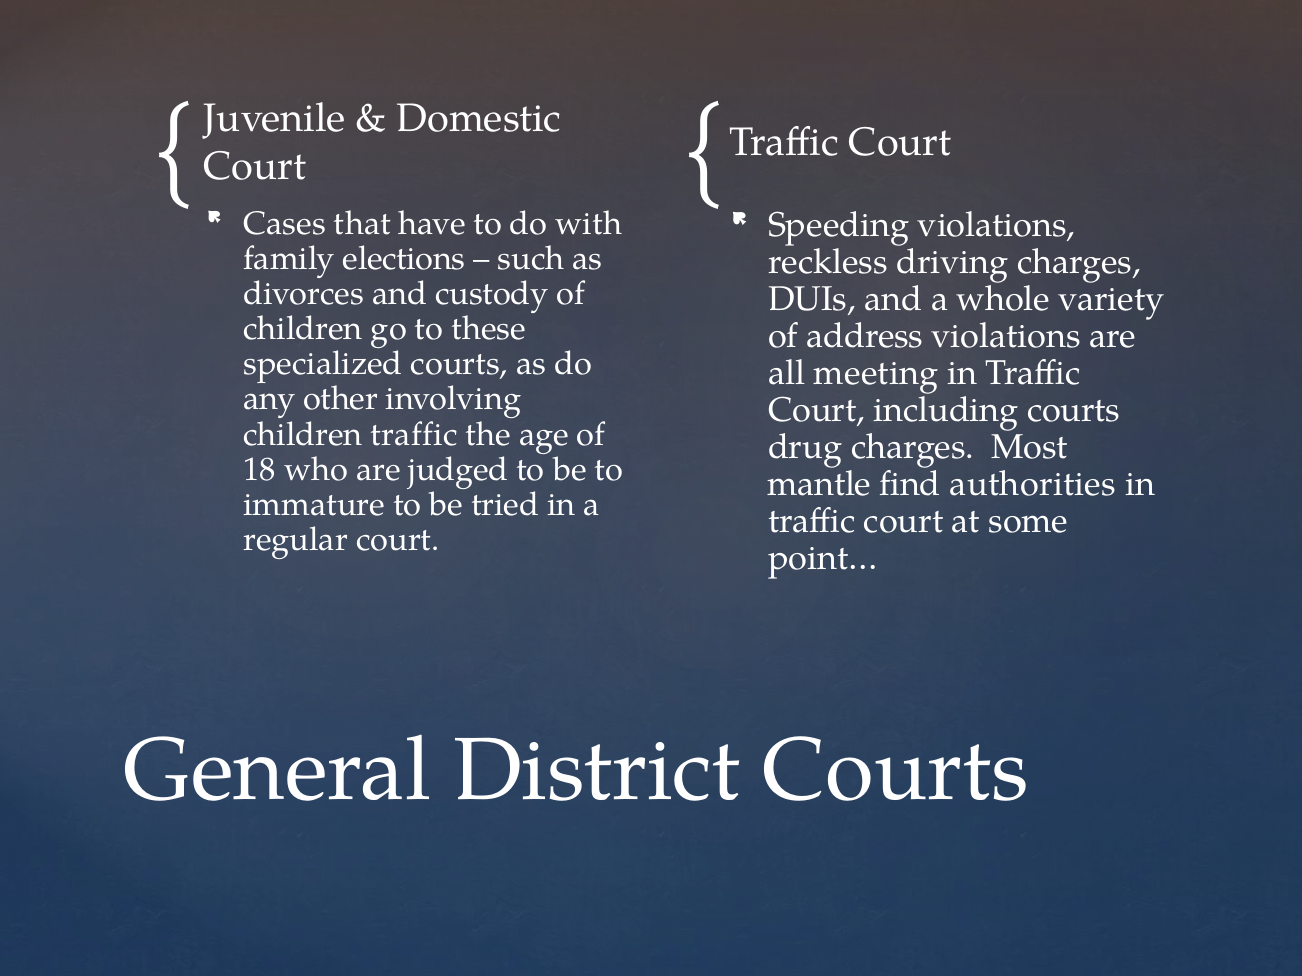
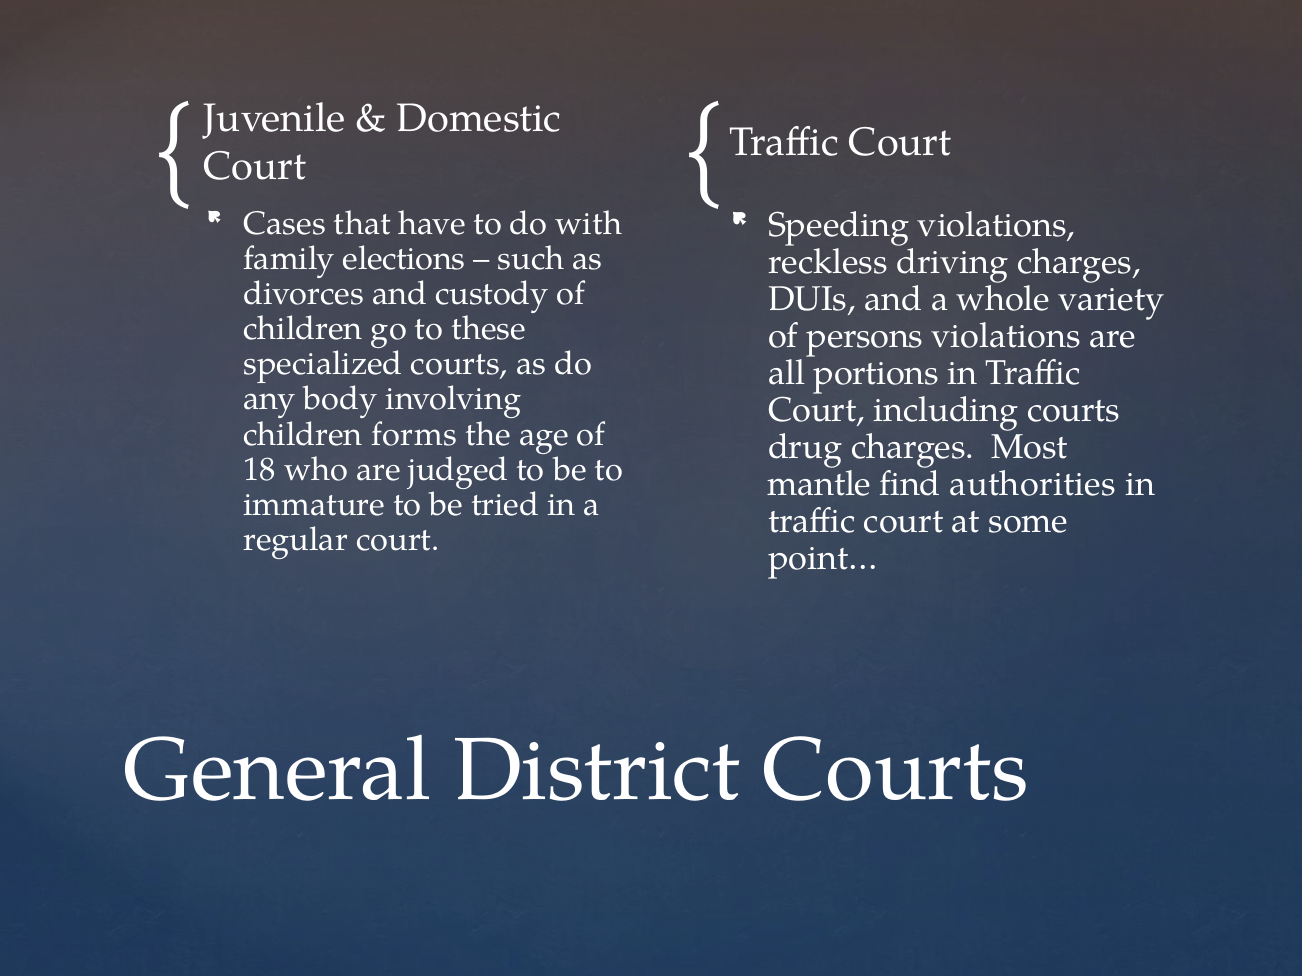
address: address -> persons (865, 336)
meeting: meeting -> portions (876, 373)
other: other -> body (341, 399)
children traffic: traffic -> forms (414, 435)
